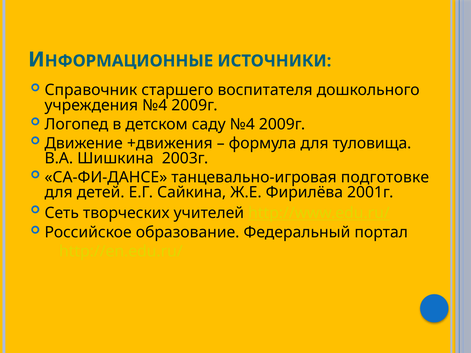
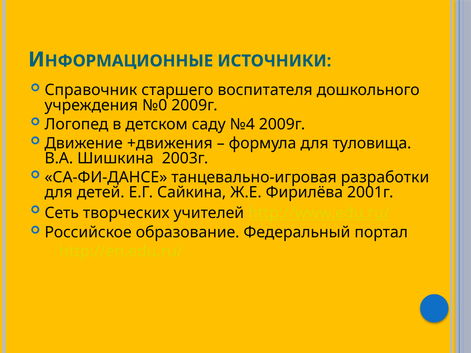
учреждения №4: №4 -> №0 (155, 105)
подготовке: подготовке -> разработки (385, 177)
